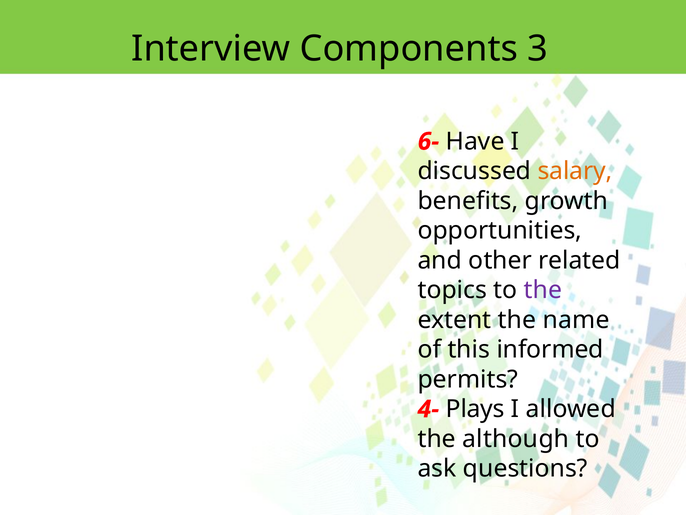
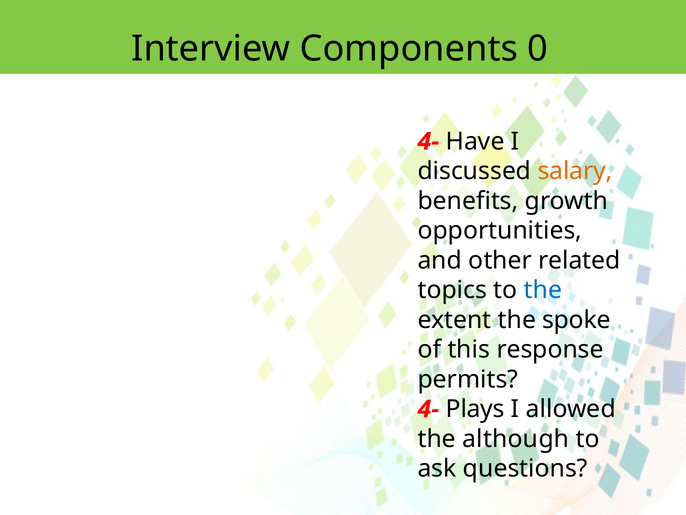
3: 3 -> 0 (538, 49)
6-: 6- -> 4- (428, 141)
the colour: purple -> blue (543, 290)
name: name -> spoke (576, 320)
informed: informed -> response (550, 349)
